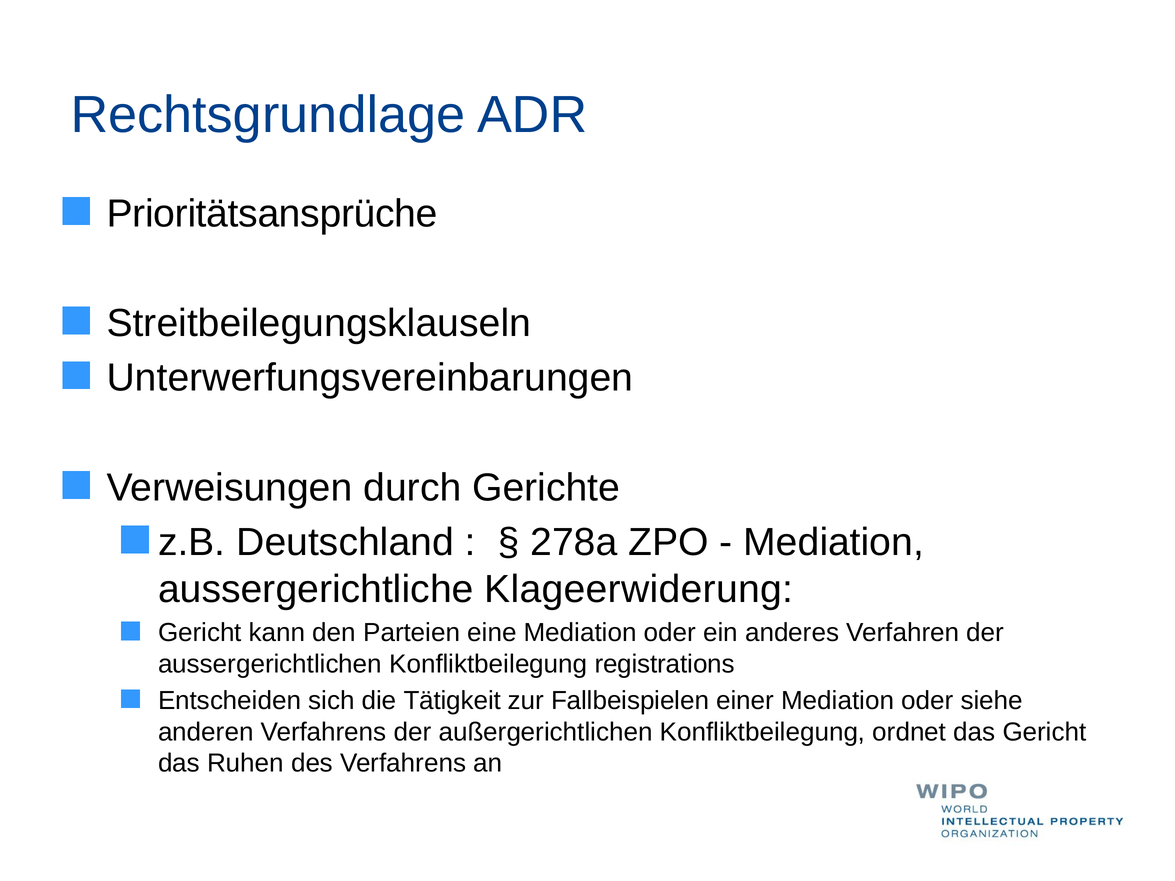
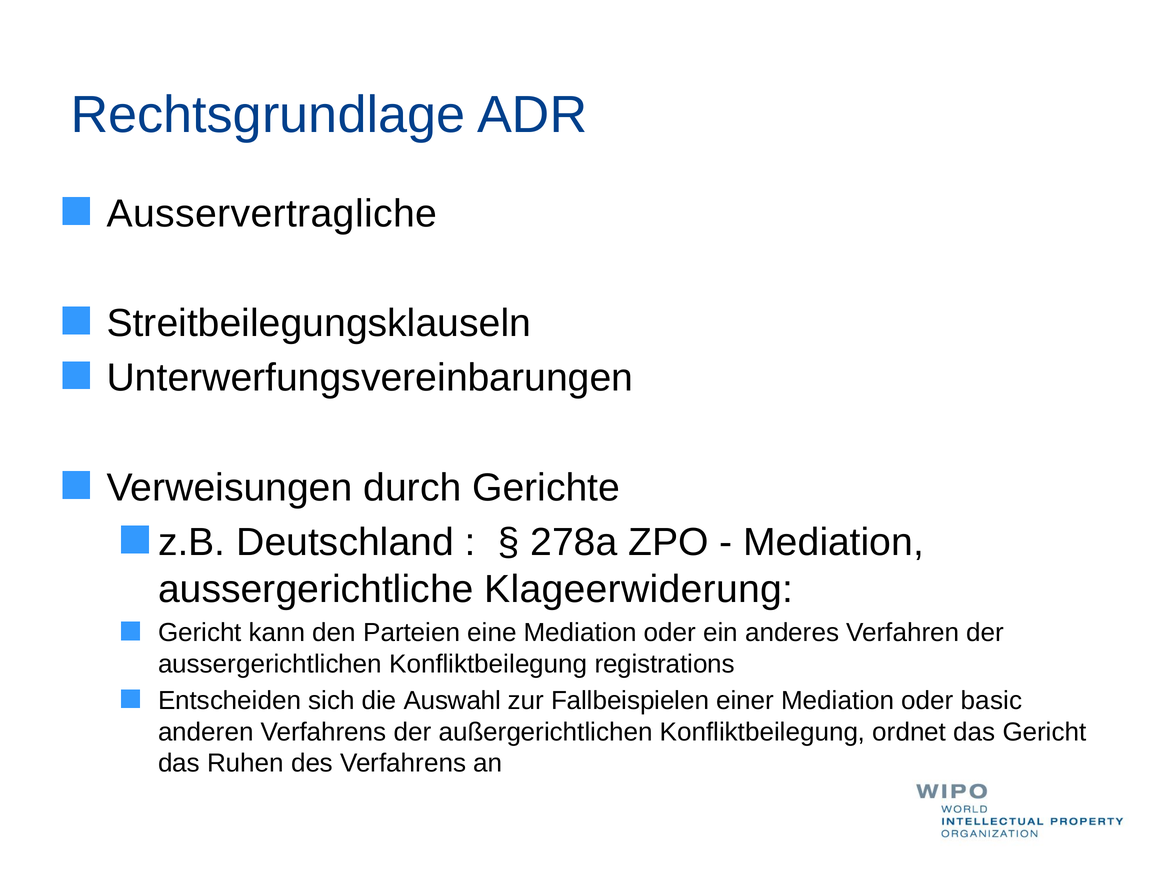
Prioritätsansprüche: Prioritätsansprüche -> Ausservertragliche (272, 214)
Tätigkeit: Tätigkeit -> Auswahl (452, 701)
siehe: siehe -> basic (992, 701)
